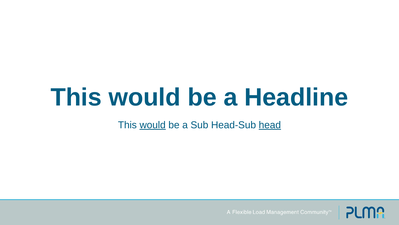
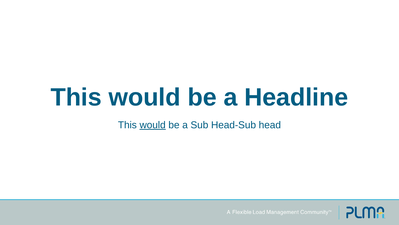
head underline: present -> none (270, 125)
